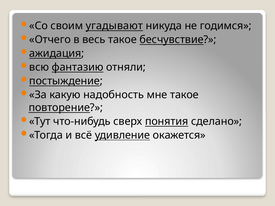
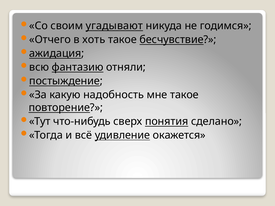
весь: весь -> хоть (94, 40)
